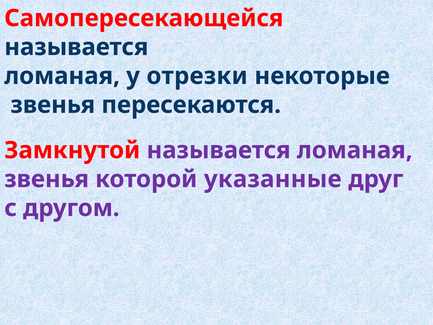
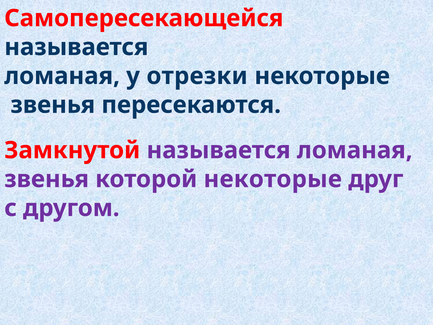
которой указанные: указанные -> некоторые (273, 179)
